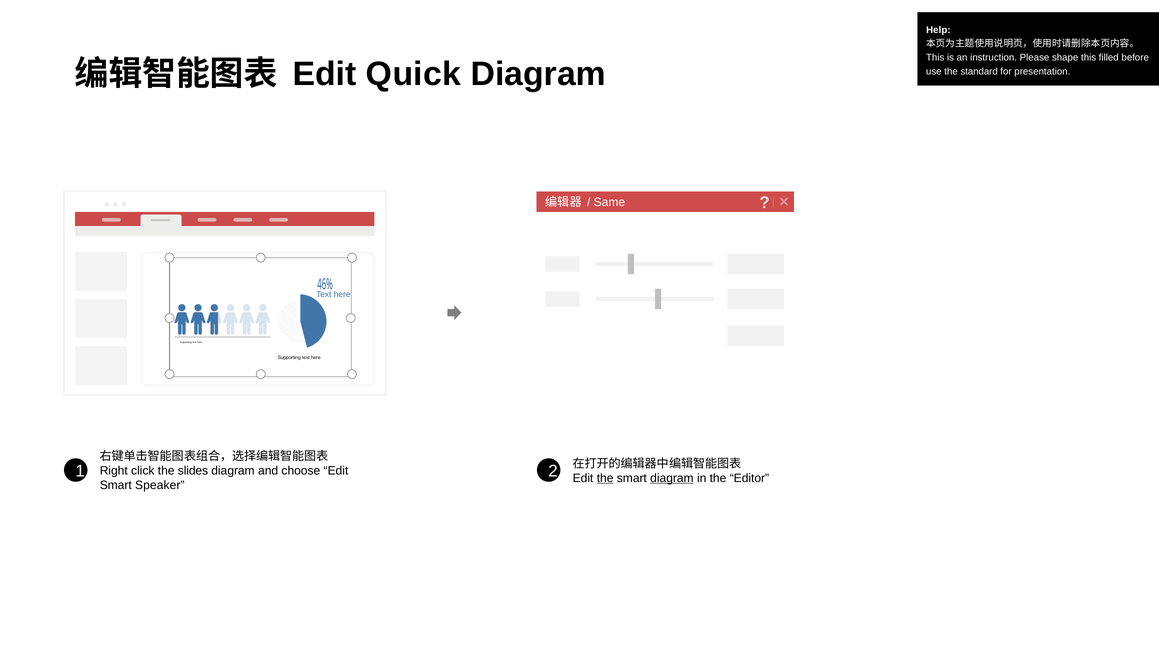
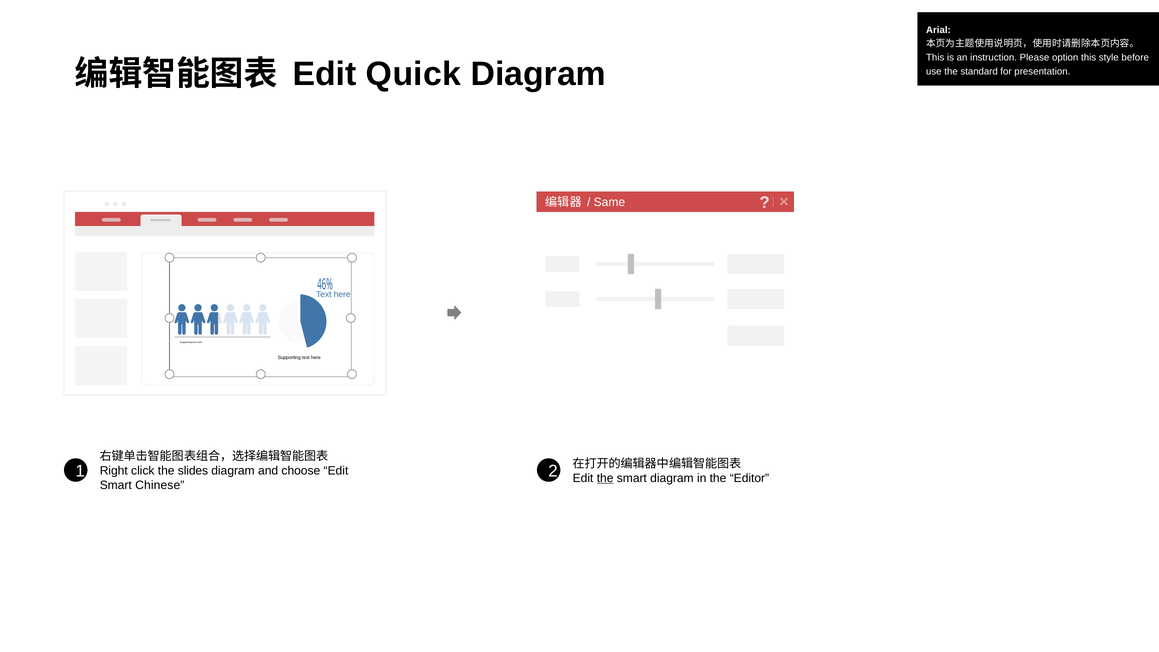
Help: Help -> Arial (938, 30)
shape: shape -> option (1065, 58)
filled: filled -> style (1109, 58)
diagram underline: present -> none (672, 478)
Speaker: Speaker -> Chinese (160, 485)
